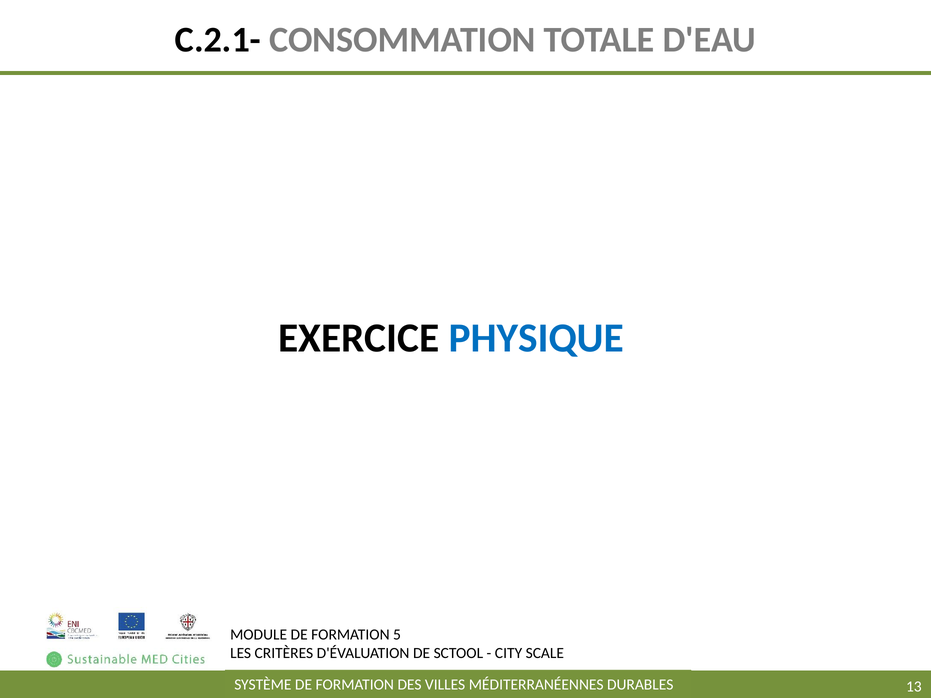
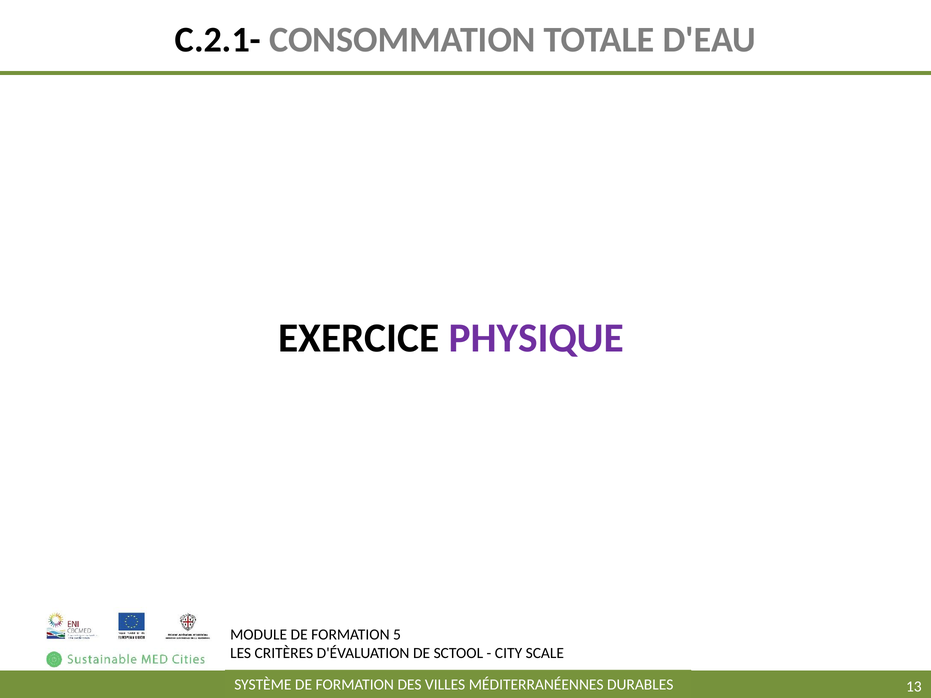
PHYSIQUE colour: blue -> purple (536, 338)
